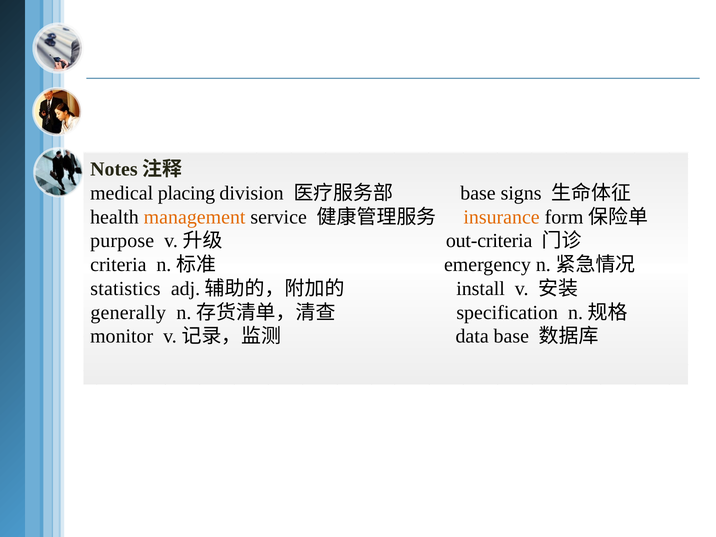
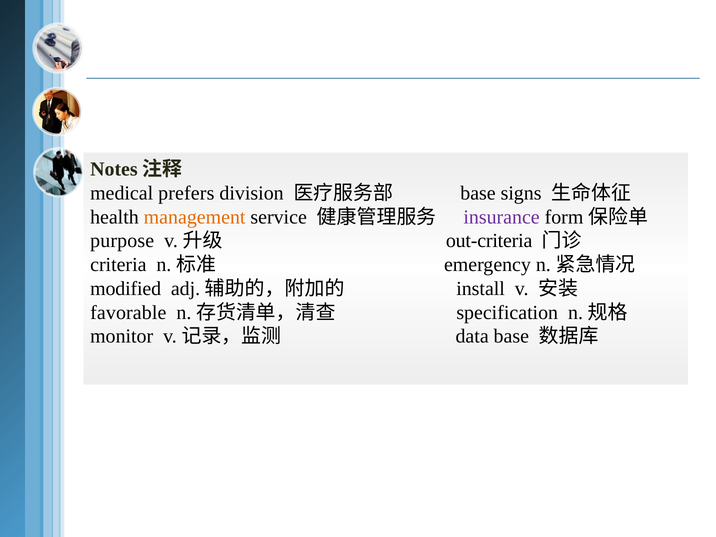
placing: placing -> prefers (186, 193)
insurance colour: orange -> purple (502, 217)
statistics: statistics -> modified (126, 289)
generally: generally -> favorable (128, 313)
